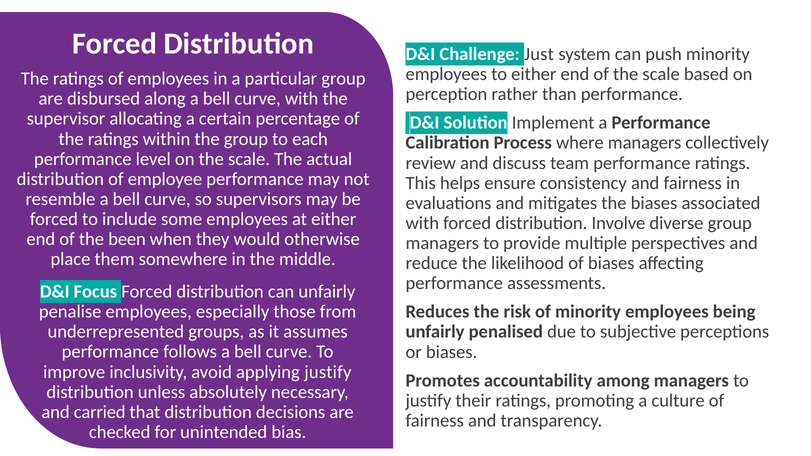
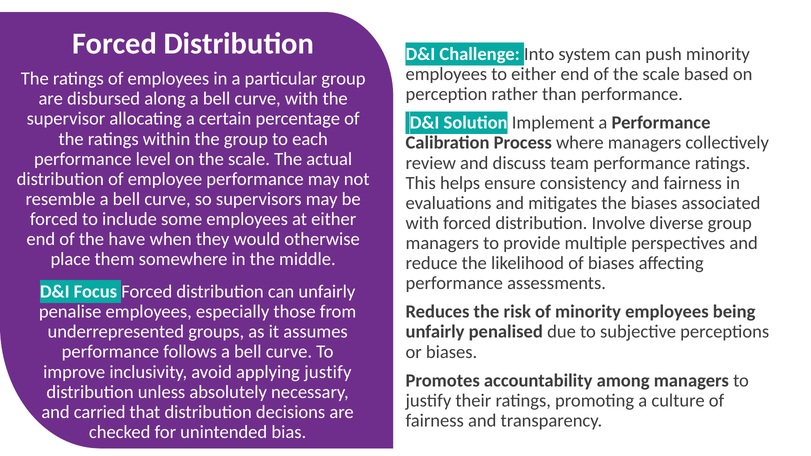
Just: Just -> Into (539, 54)
been: been -> have (127, 239)
